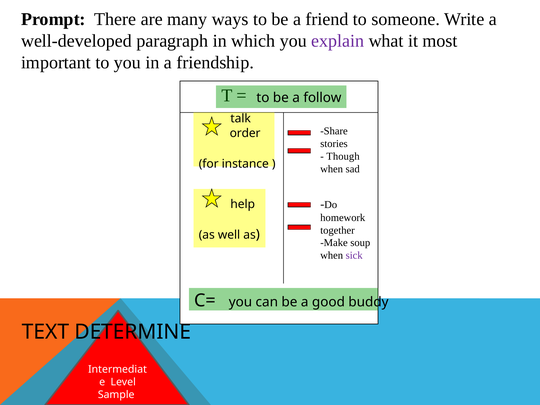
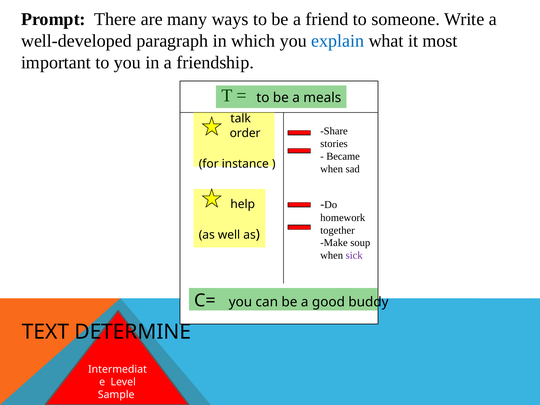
explain colour: purple -> blue (338, 41)
follow: follow -> meals (322, 98)
Though: Though -> Became (343, 156)
